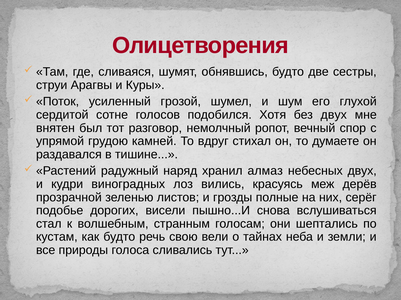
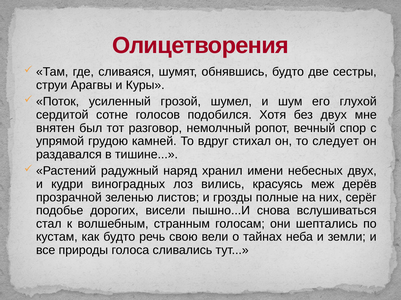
думаете: думаете -> следует (336, 142)
алмаз: алмаз -> имени (265, 171)
